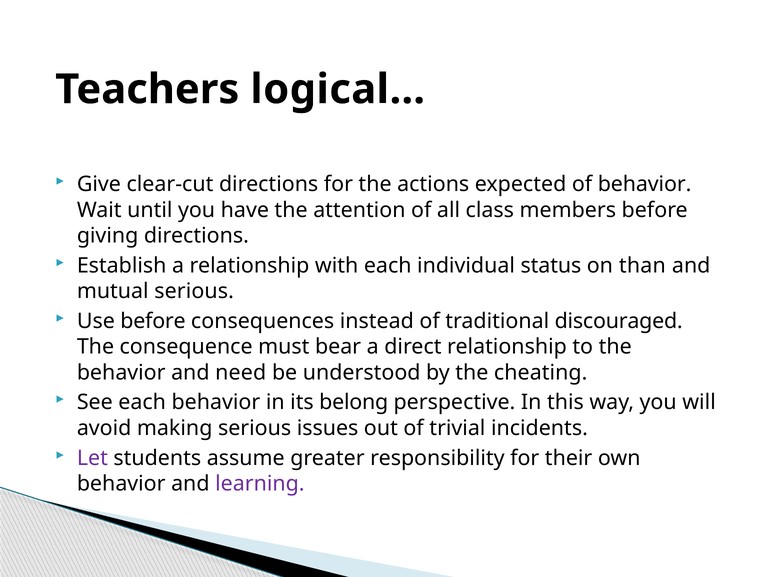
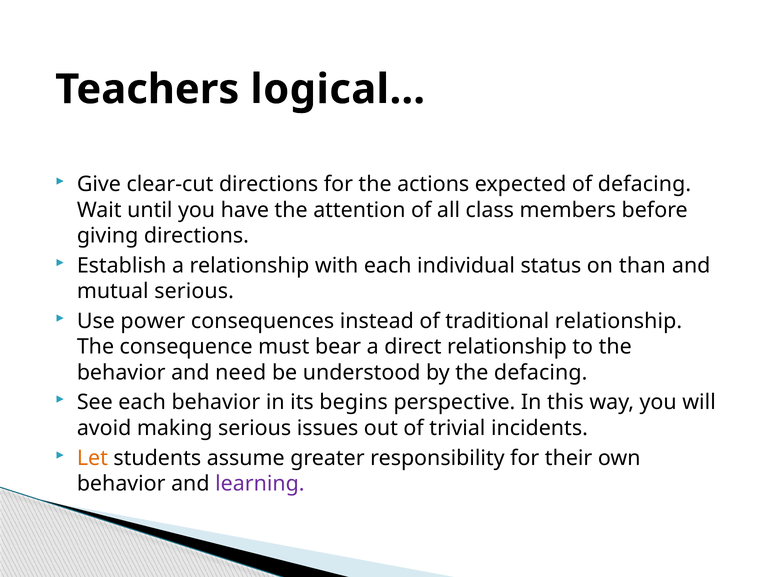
of behavior: behavior -> defacing (644, 185)
Use before: before -> power (153, 321)
traditional discouraged: discouraged -> relationship (619, 321)
the cheating: cheating -> defacing (541, 373)
belong: belong -> begins (354, 403)
Let colour: purple -> orange (92, 458)
